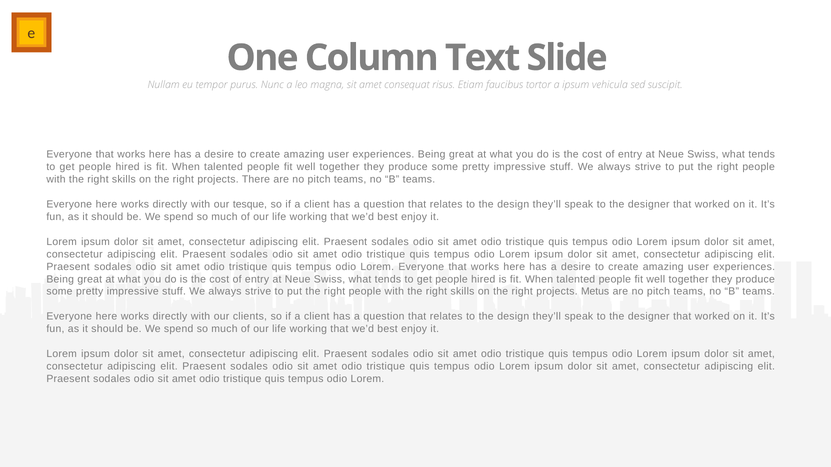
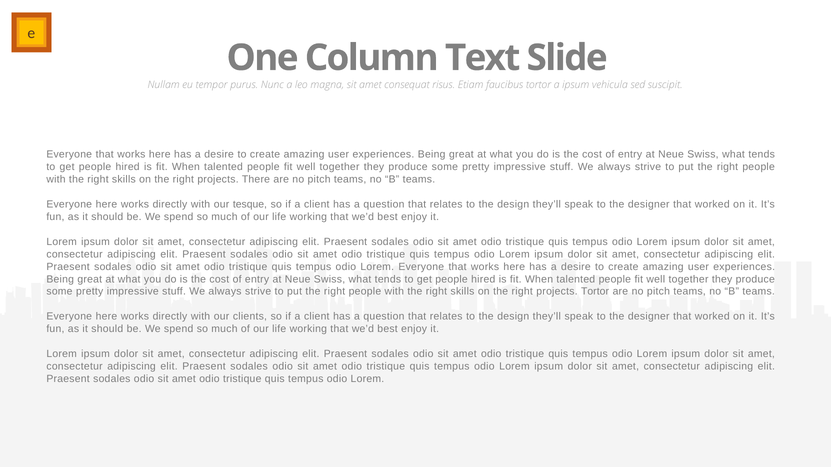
projects Metus: Metus -> Tortor (595, 292)
